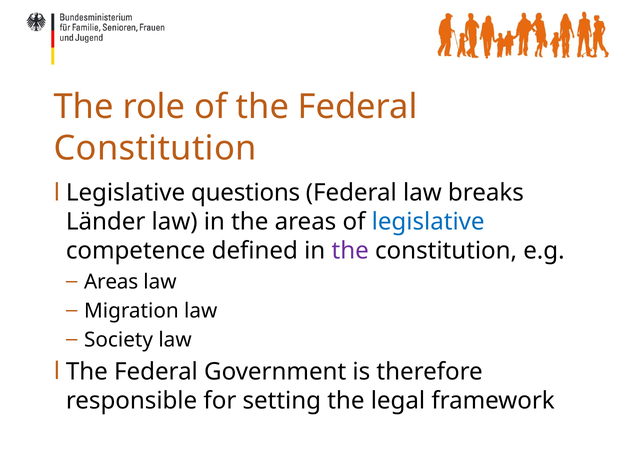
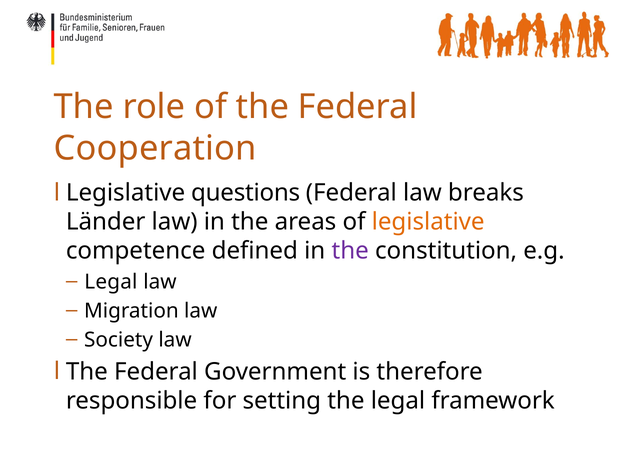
Constitution: Constitution -> Cooperation (155, 148)
legislative colour: blue -> orange (428, 222)
Areas: Areas -> Legal (111, 282)
